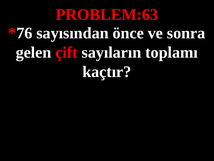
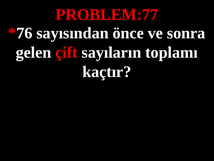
PROBLEM:63: PROBLEM:63 -> PROBLEM:77 (107, 15)
